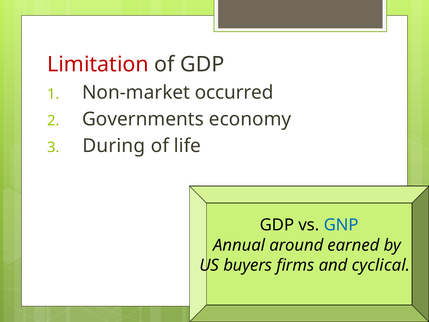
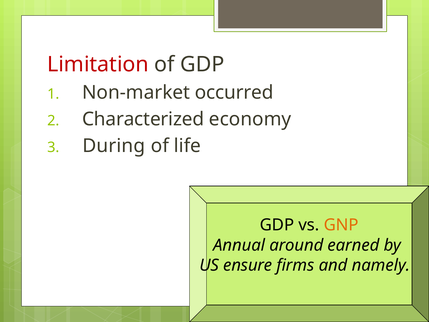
Governments: Governments -> Characterized (143, 119)
GNP colour: blue -> orange (341, 225)
buyers: buyers -> ensure (248, 265)
cyclical: cyclical -> namely (381, 265)
